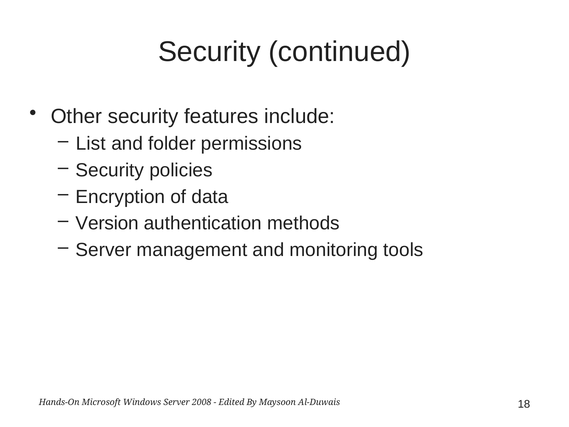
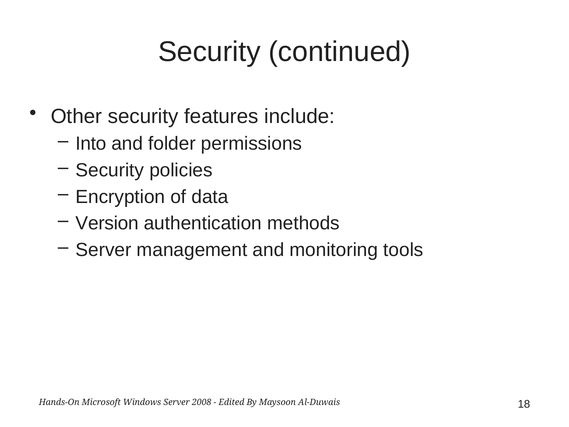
List: List -> Into (91, 144)
